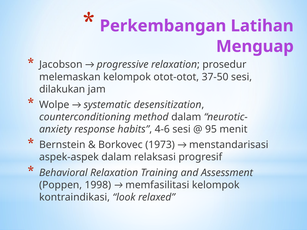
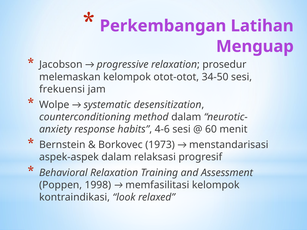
37-50: 37-50 -> 34-50 (215, 77)
dilakukan: dilakukan -> frekuensi (62, 89)
95: 95 -> 60 (211, 129)
